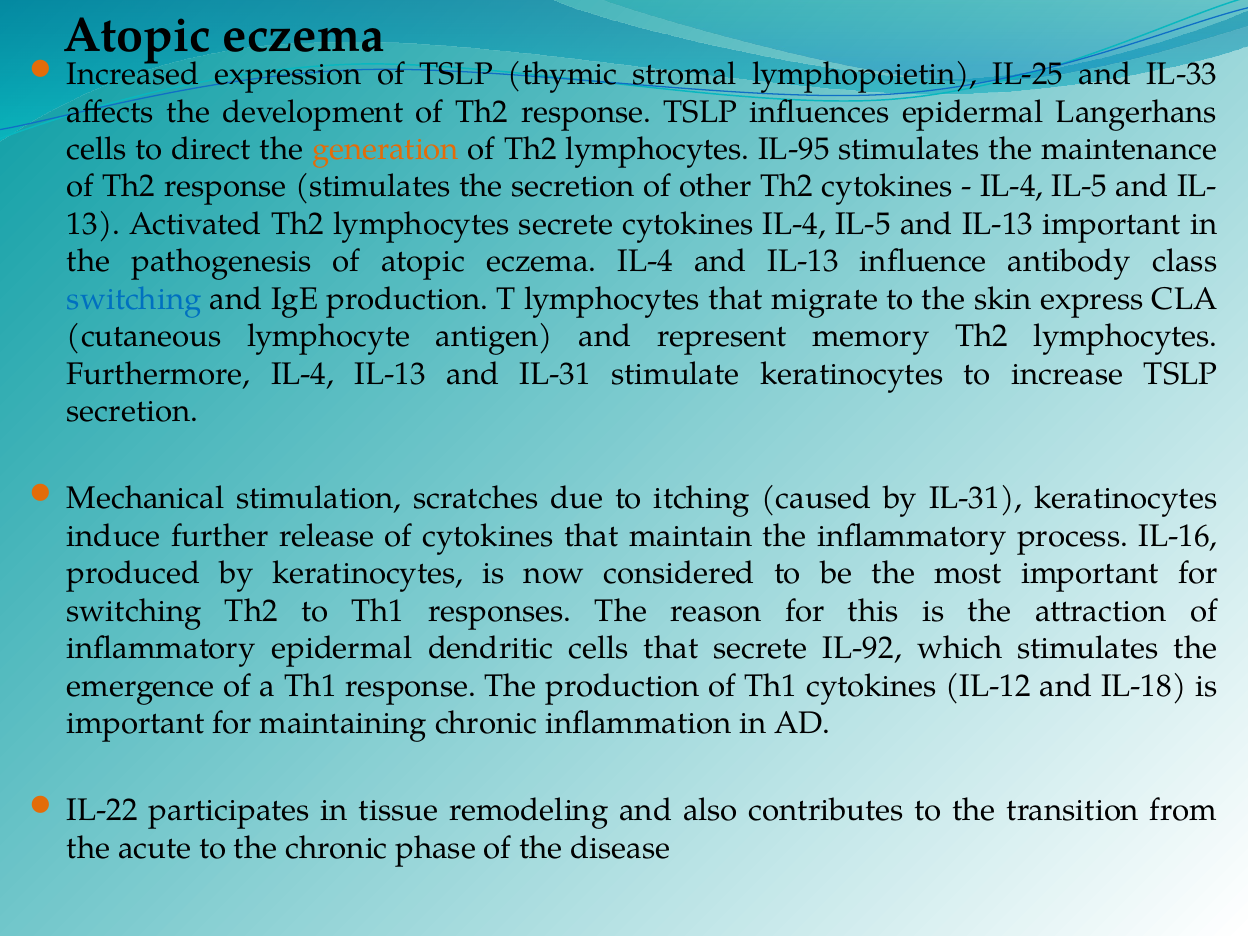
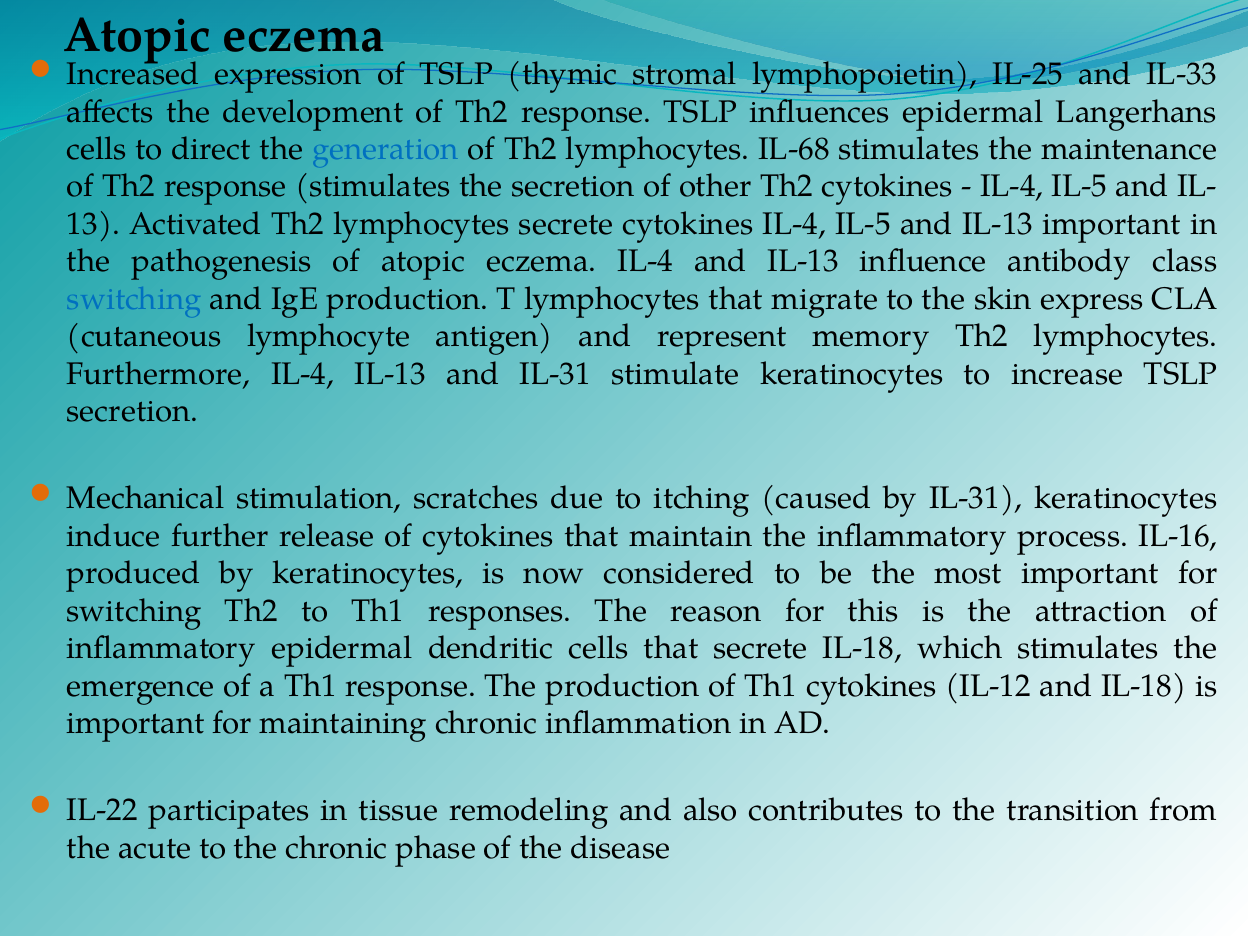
generation colour: orange -> blue (386, 149)
IL-95: IL-95 -> IL-68 (794, 149)
secrete IL-92: IL-92 -> IL-18 (862, 648)
